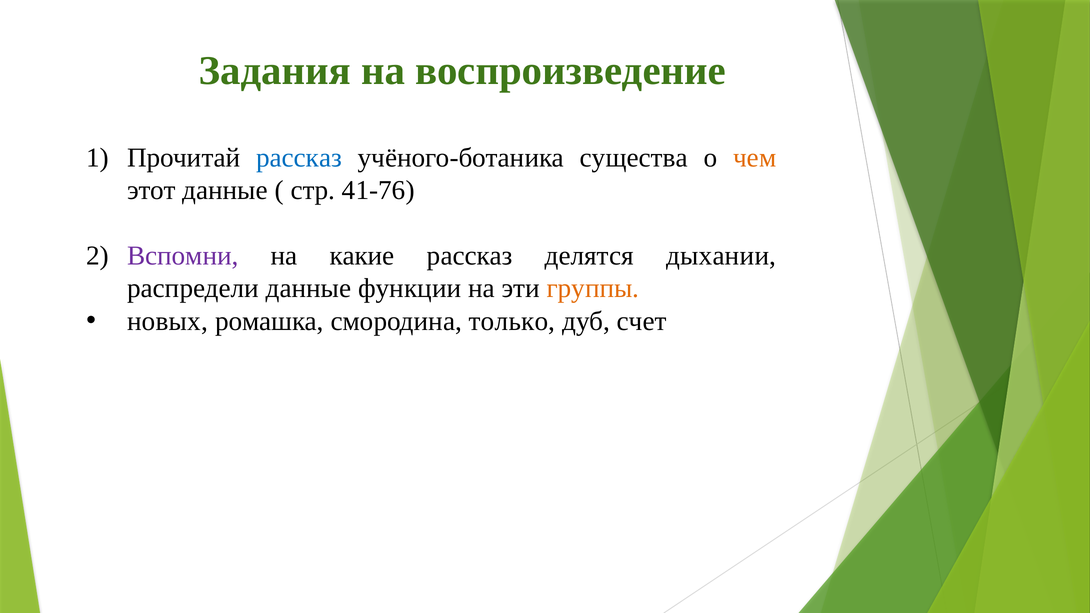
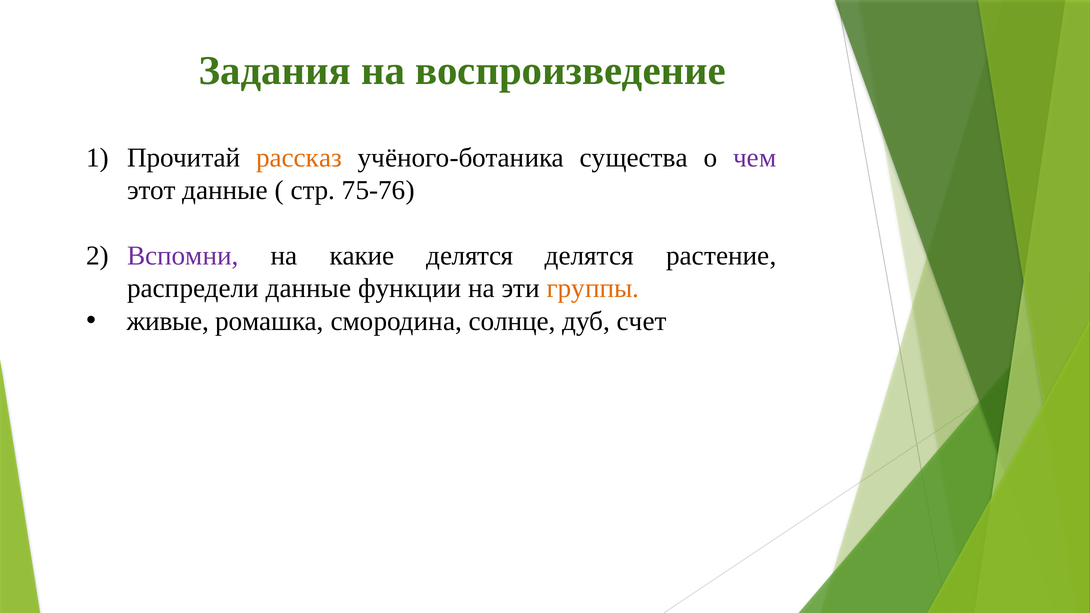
рассказ colour: blue -> orange (299, 158)
чем colour: orange -> purple (755, 158)
41-76: 41-76 -> 75-76 (378, 190)
какие рассказ: рассказ -> делятся (470, 256)
дыхании: дыхании -> растение (721, 256)
новых: новых -> живые (168, 321)
только: только -> солнце (512, 321)
